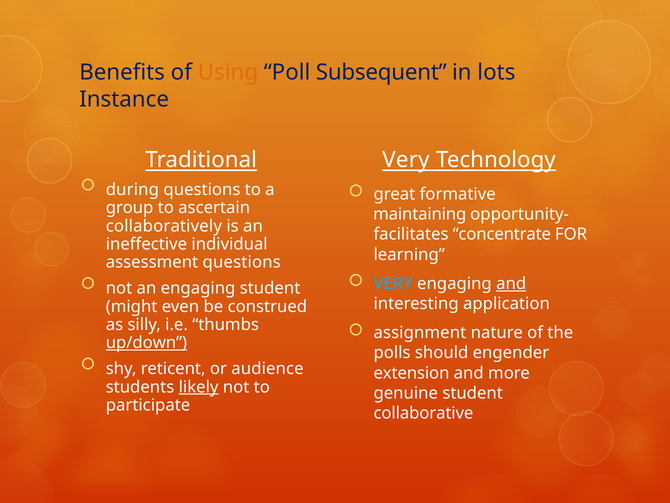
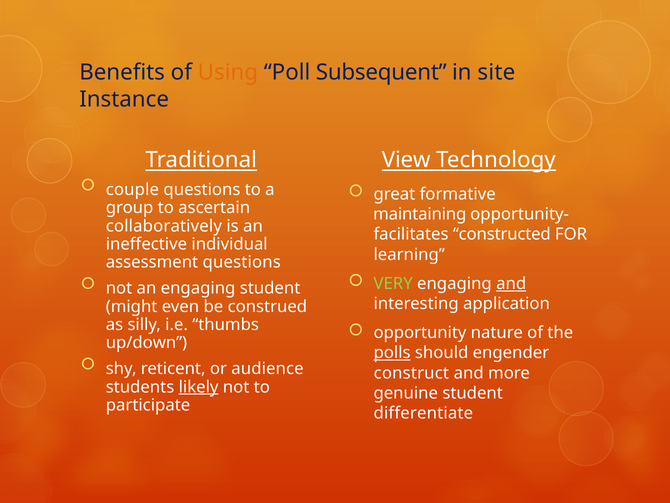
lots: lots -> site (496, 72)
Very: Very -> View (406, 160)
during: during -> couple (132, 190)
concentrate: concentrate -> constructed (502, 234)
VERY colour: light blue -> light green (393, 283)
assignment: assignment -> opportunity (420, 332)
up/down underline: present -> none (146, 342)
polls underline: none -> present (392, 353)
extension: extension -> construct (411, 373)
collaborative: collaborative -> differentiate (423, 413)
